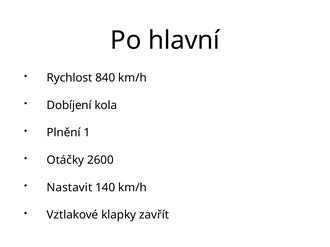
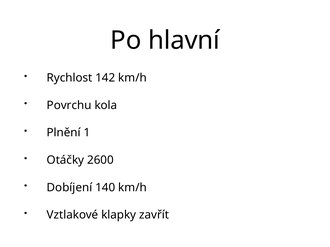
840: 840 -> 142 (105, 78)
Dobíjení: Dobíjení -> Povrchu (69, 105)
Nastavit: Nastavit -> Dobíjení (70, 188)
